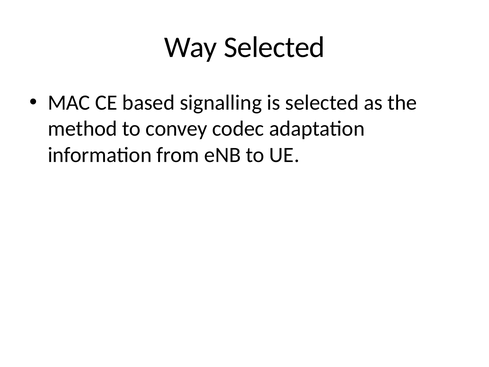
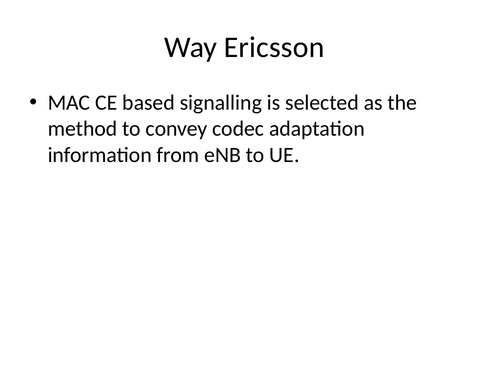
Way Selected: Selected -> Ericsson (274, 47)
